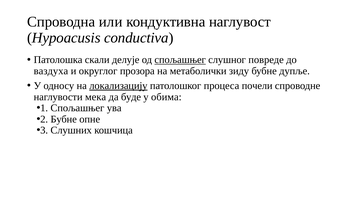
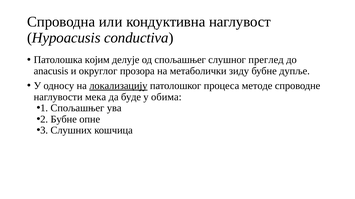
скали: скали -> којим (97, 60)
спољашњег underline: present -> none (180, 60)
повреде: повреде -> преглед (266, 60)
ваздуха: ваздуха -> anacusis (51, 71)
почели: почели -> методе (257, 86)
